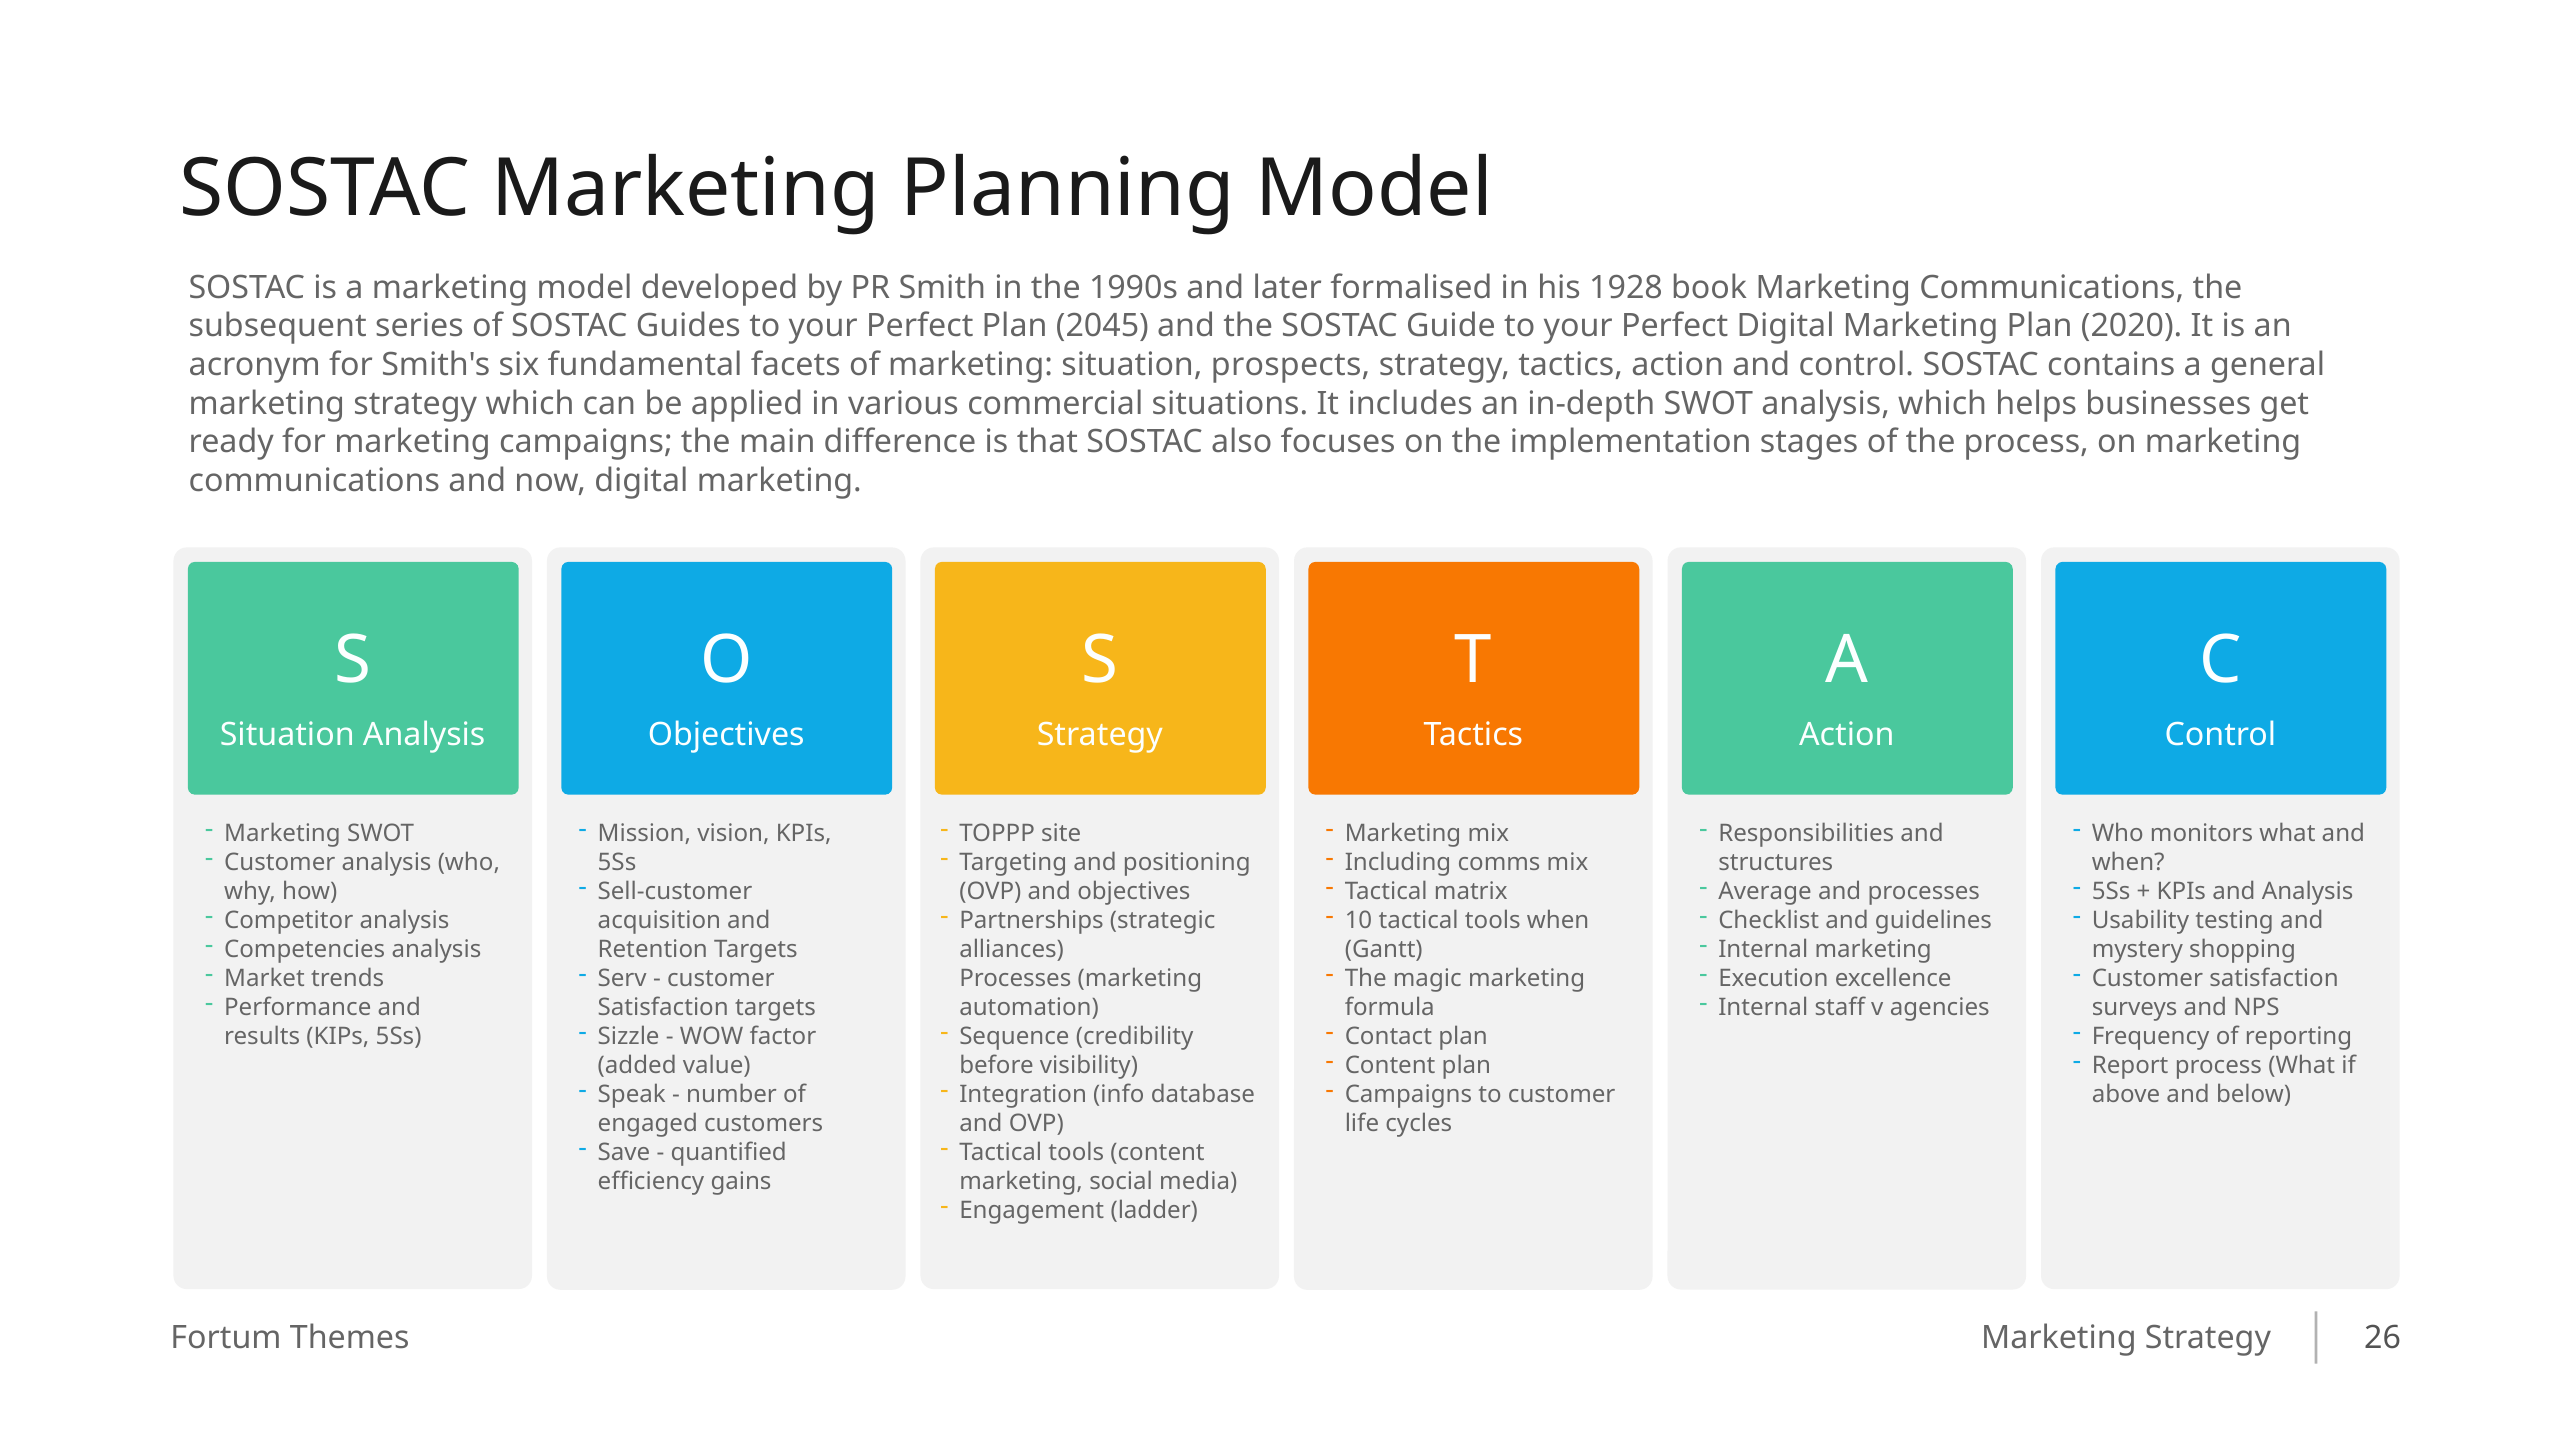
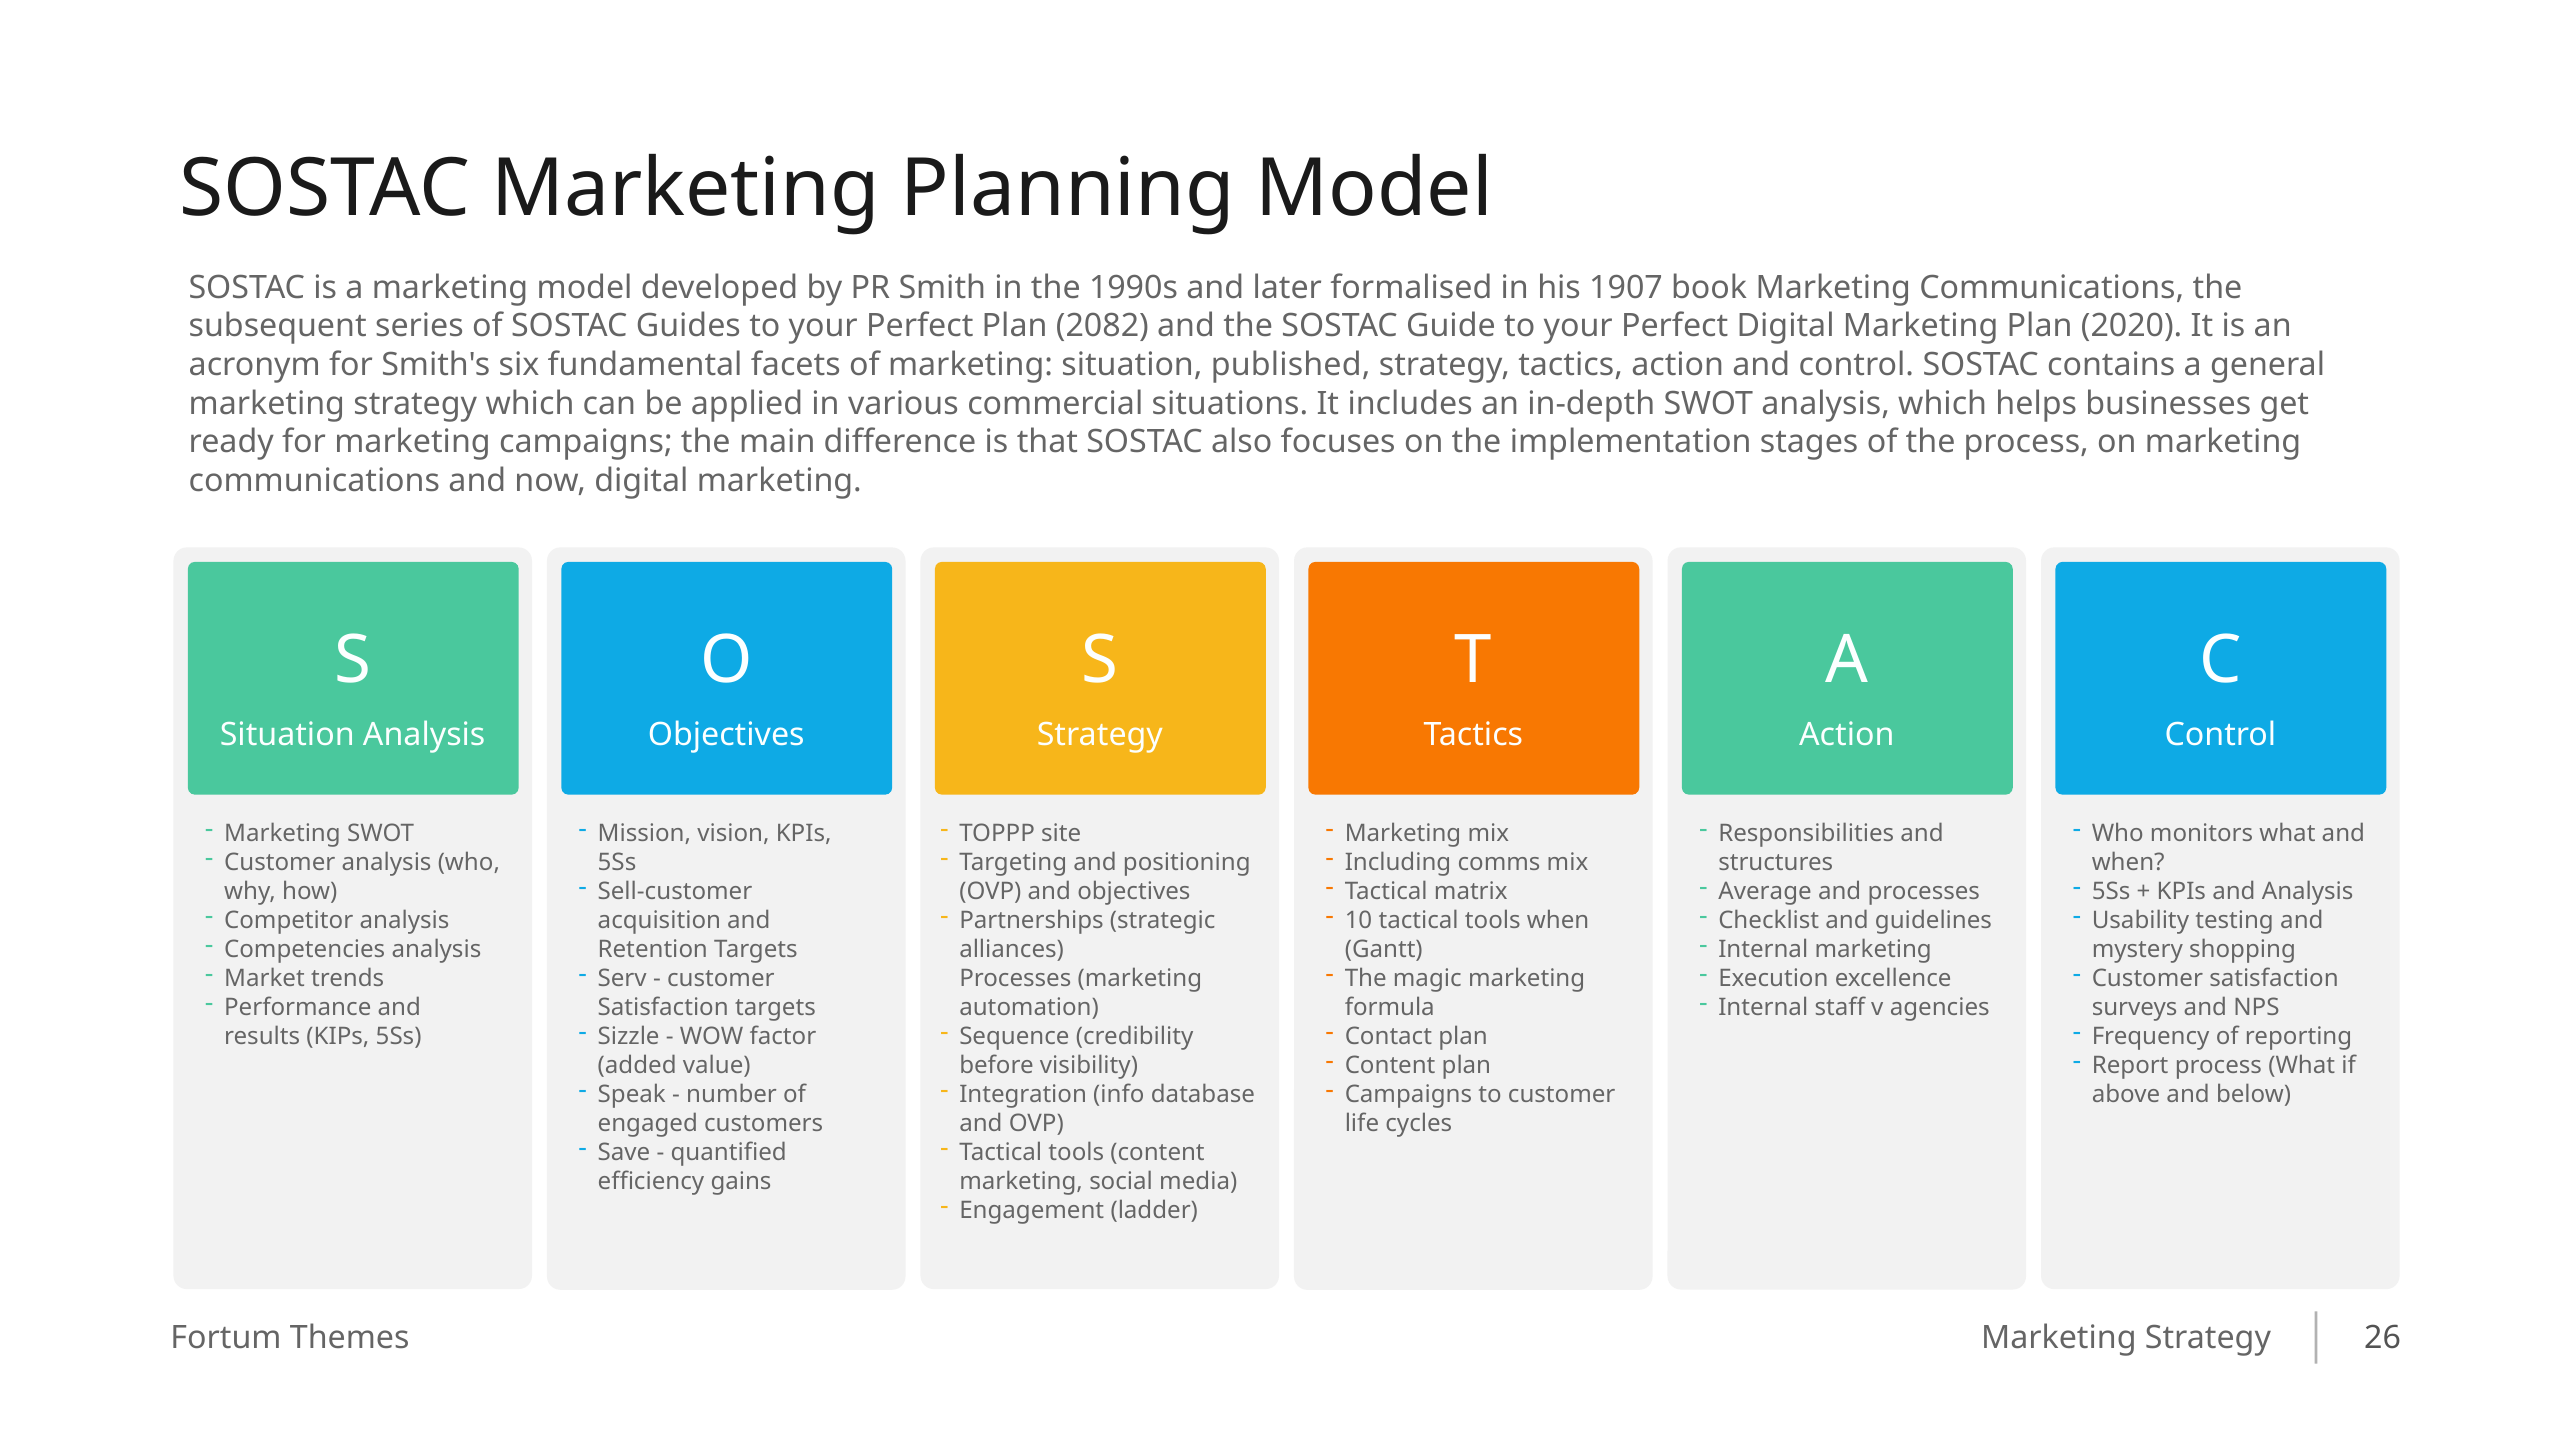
1928: 1928 -> 1907 (1626, 287)
2045: 2045 -> 2082 (1102, 326)
prospects: prospects -> published (1291, 365)
